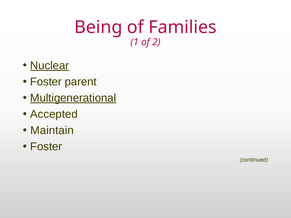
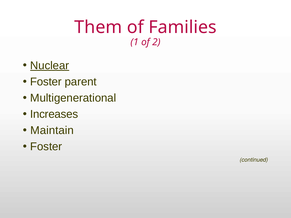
Being: Being -> Them (98, 27)
Multigenerational underline: present -> none (73, 98)
Accepted: Accepted -> Increases (54, 114)
